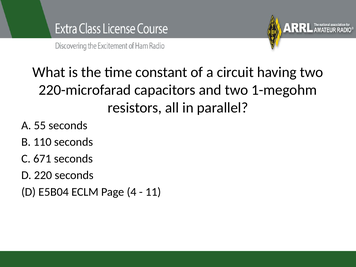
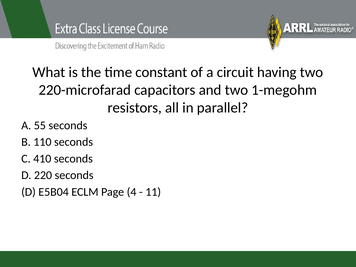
671: 671 -> 410 (42, 159)
